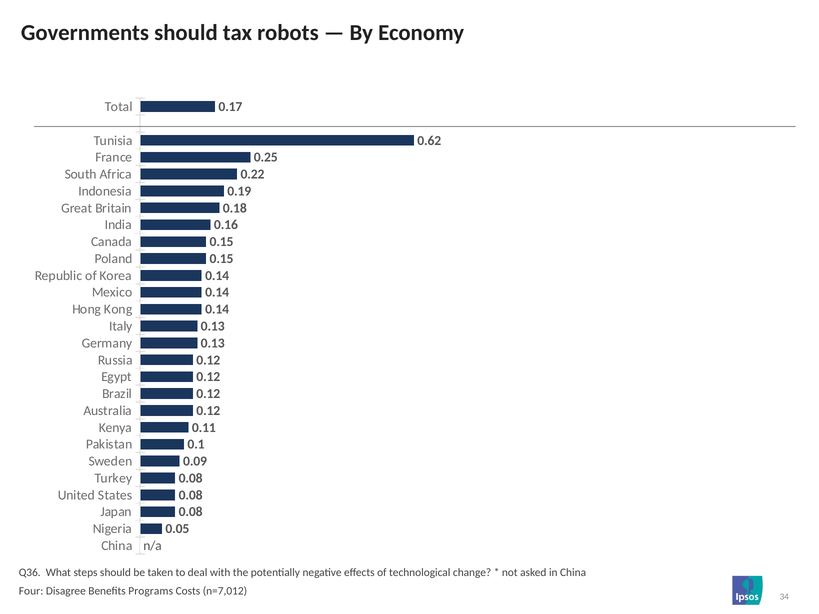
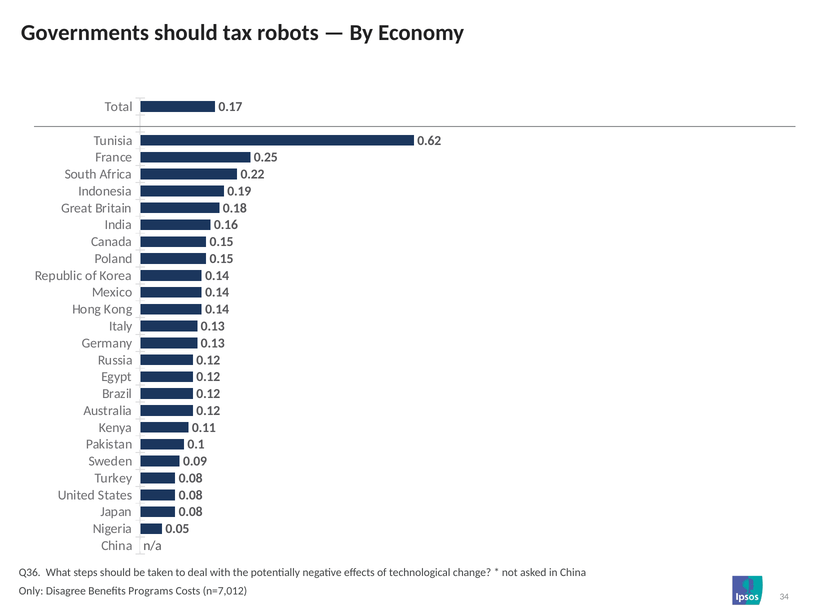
Four: Four -> Only (31, 591)
